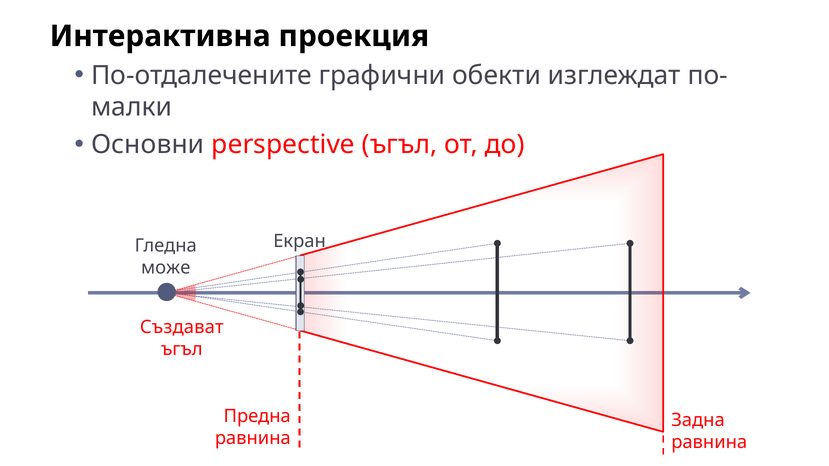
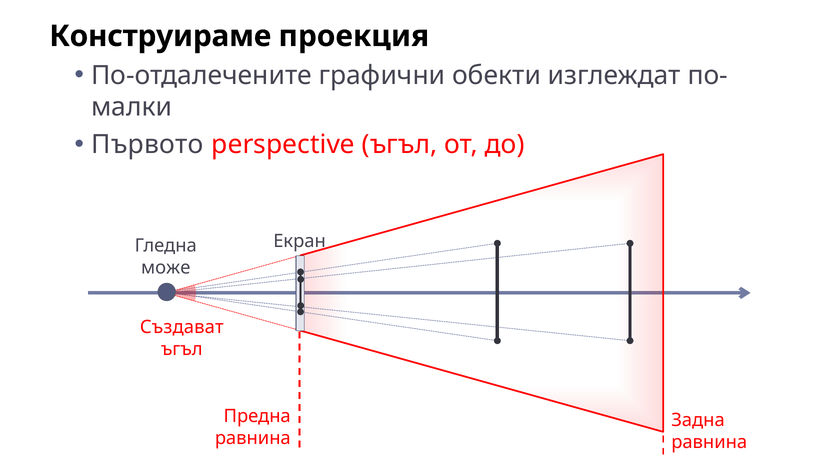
Интерактивна: Интерактивна -> Конструираме (160, 36)
Основни: Основни -> Първото (148, 145)
